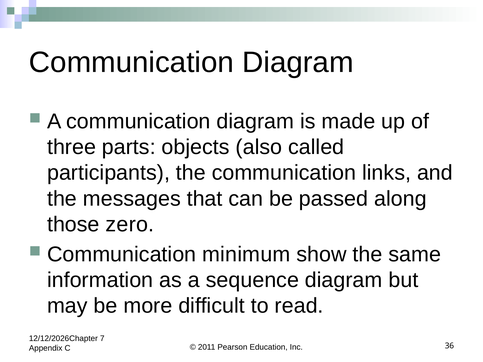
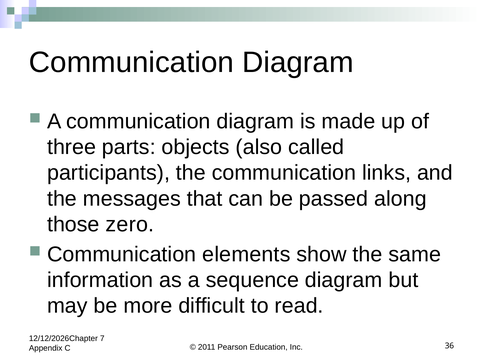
minimum: minimum -> elements (246, 255)
